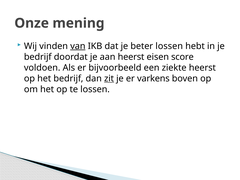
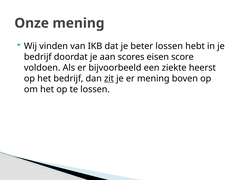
van underline: present -> none (78, 46)
aan heerst: heerst -> scores (131, 57)
er varkens: varkens -> mening (153, 79)
